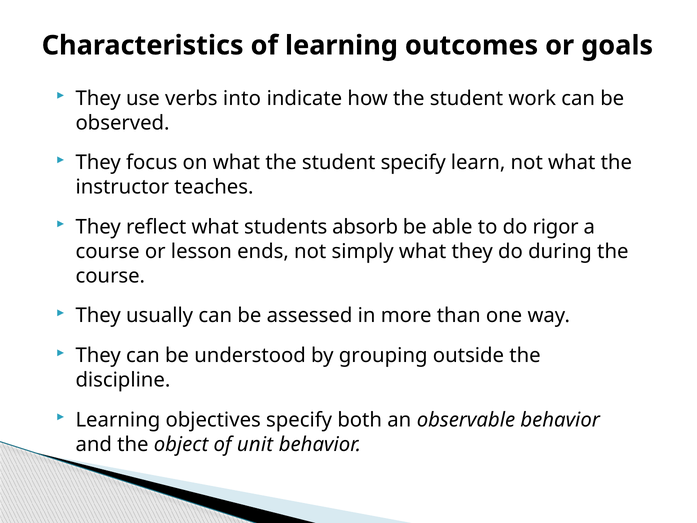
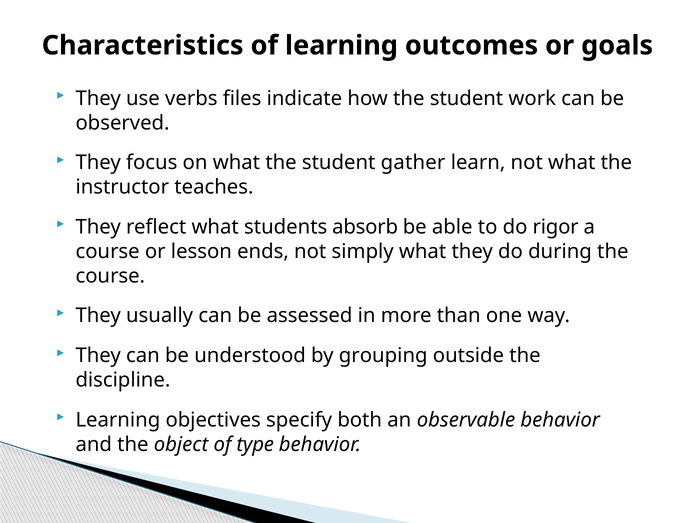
into: into -> files (242, 98)
student specify: specify -> gather (413, 163)
unit: unit -> type (255, 444)
